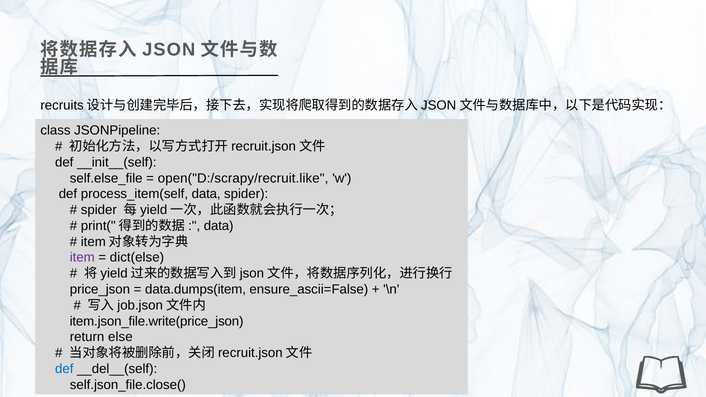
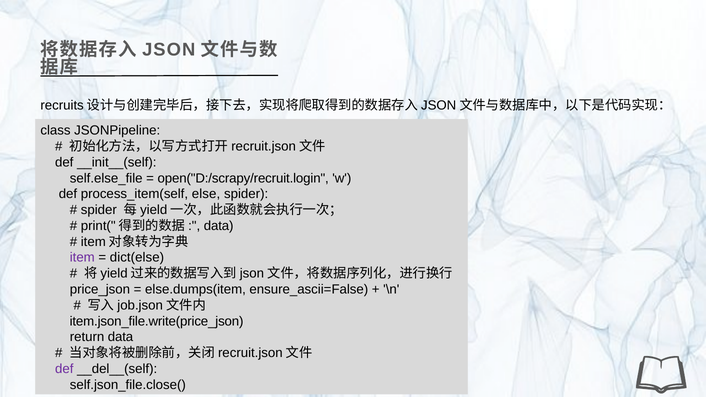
open("D:/scrapy/recruit.like: open("D:/scrapy/recruit.like -> open("D:/scrapy/recruit.login (243, 178)
process_item(self data: data -> else (206, 194)
data.dumps(item: data.dumps(item -> else.dumps(item (195, 289)
return else: else -> data (121, 337)
def colour: blue -> purple (64, 369)
